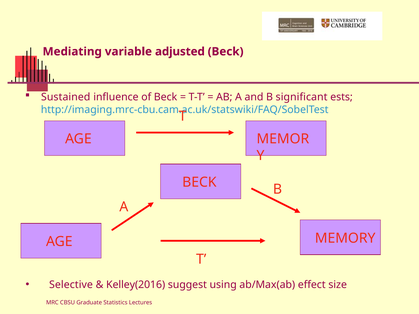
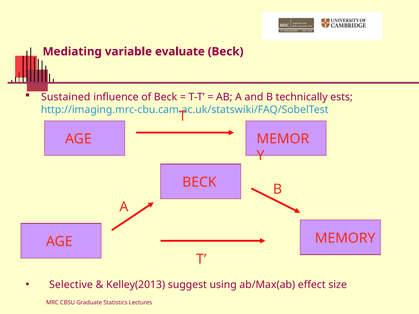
adjusted: adjusted -> evaluate (180, 52)
significant: significant -> technically (302, 97)
Kelley(2016: Kelley(2016 -> Kelley(2013 (136, 285)
